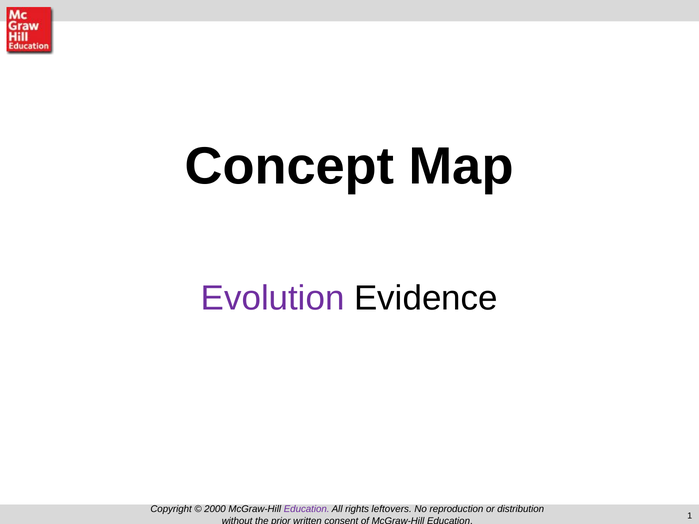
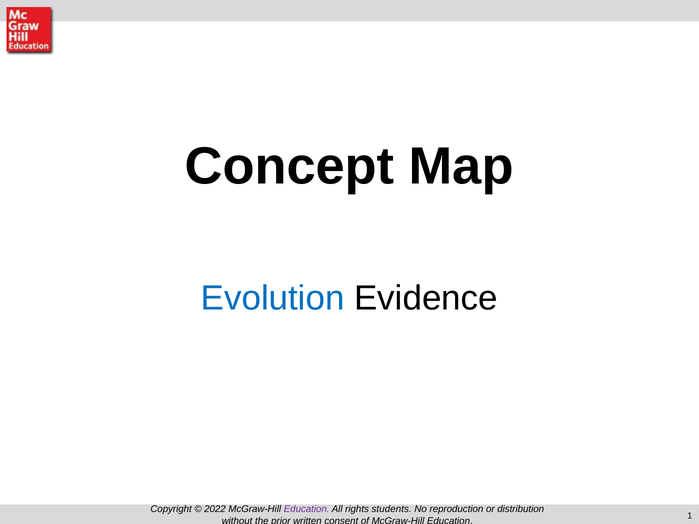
Evolution colour: purple -> blue (273, 298)
2000: 2000 -> 2022 (215, 509)
leftovers: leftovers -> students (392, 509)
